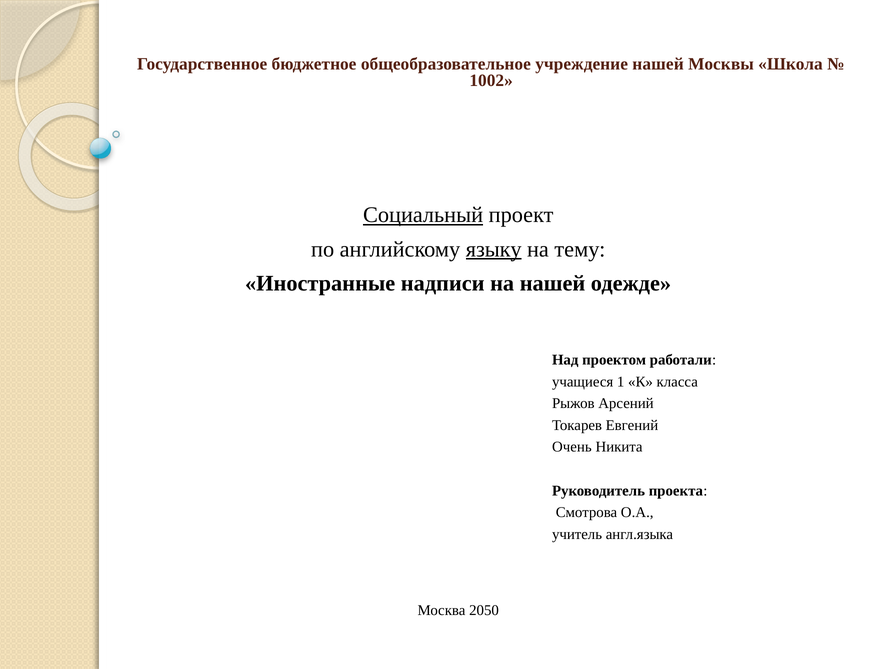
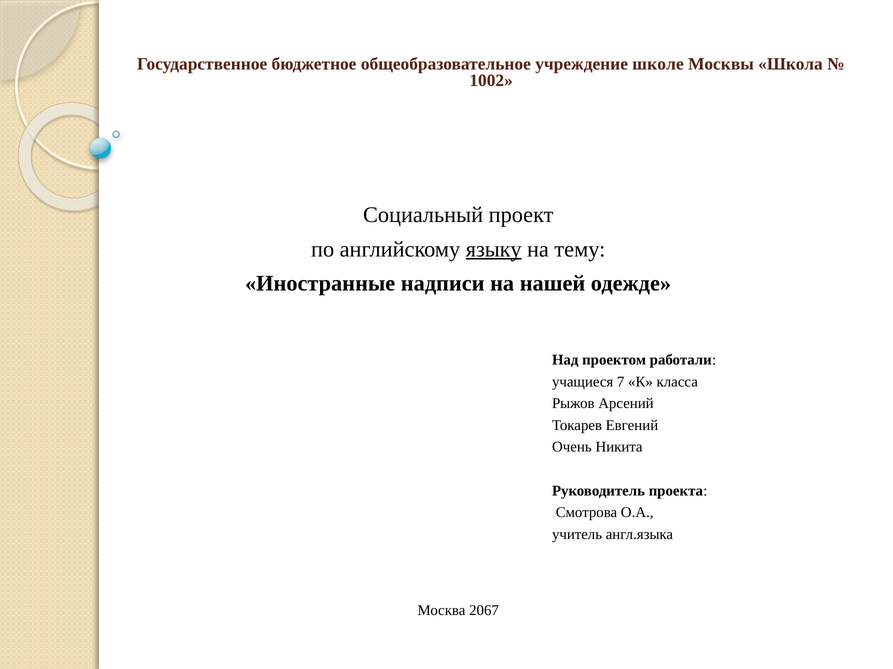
учреждение нашей: нашей -> школе (658, 64)
Социальный underline: present -> none (423, 215)
1: 1 -> 7 (621, 382)
2050: 2050 -> 2067 (484, 611)
